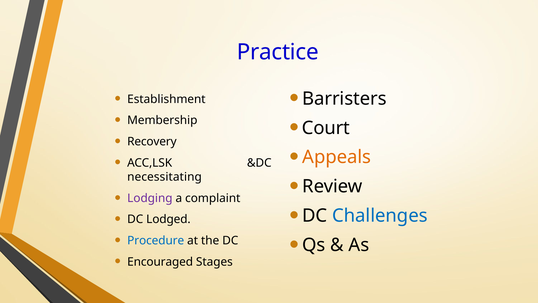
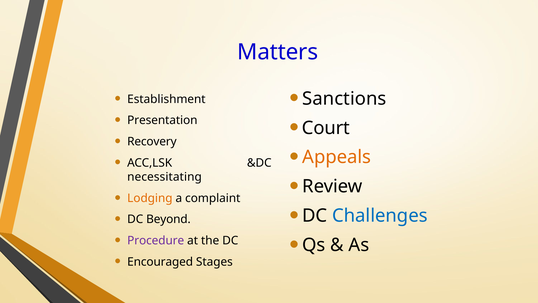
Practice: Practice -> Matters (278, 52)
Barristers: Barristers -> Sanctions (344, 98)
Membership: Membership -> Presentation (162, 120)
Lodging colour: purple -> orange (150, 198)
Lodged: Lodged -> Beyond (168, 219)
Procedure colour: blue -> purple (156, 240)
